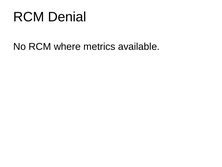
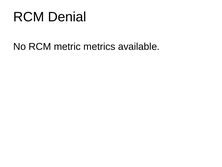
where: where -> metric (67, 47)
